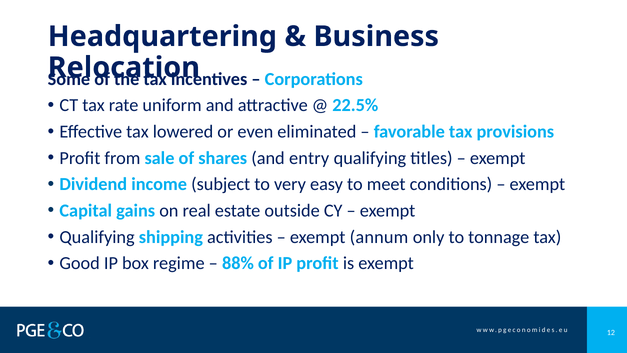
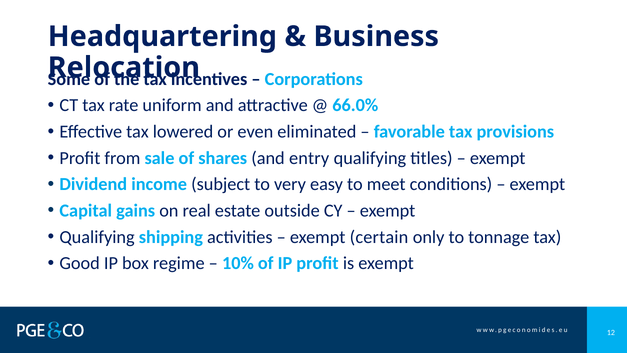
22.5%: 22.5% -> 66.0% (355, 105)
annum: annum -> certain (379, 237)
88%: 88% -> 10% (238, 263)
